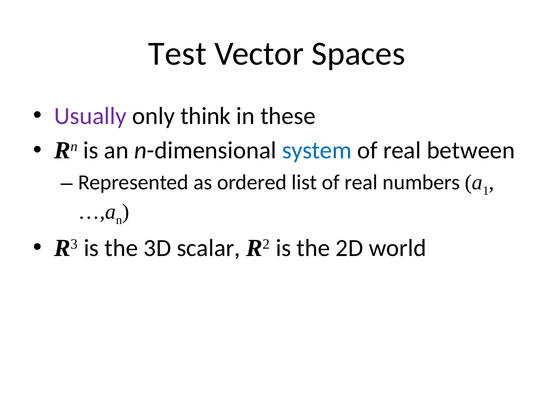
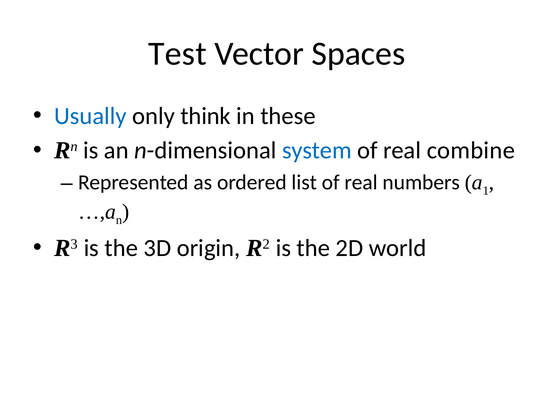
Usually colour: purple -> blue (90, 116)
between: between -> combine (471, 151)
scalar: scalar -> origin (209, 248)
